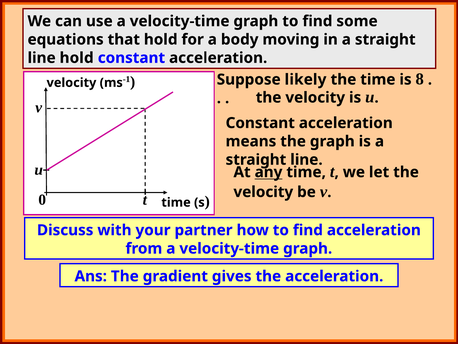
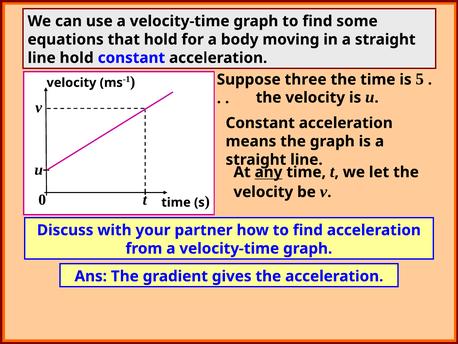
likely: likely -> three (306, 79)
8: 8 -> 5 (420, 79)
